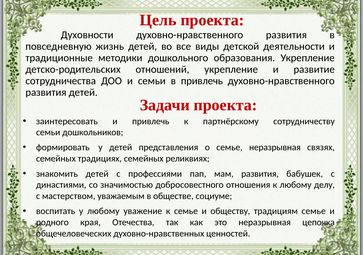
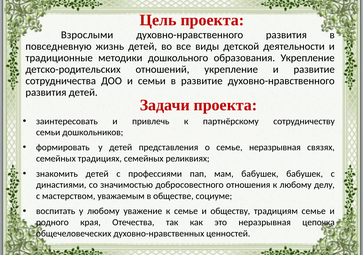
Духовности: Духовности -> Взрослыми (87, 35)
в привлечь: привлечь -> развитие (202, 81)
мам развития: развития -> бабушек (260, 174)
